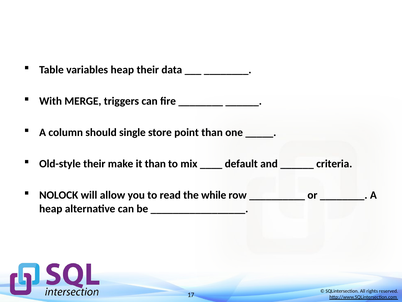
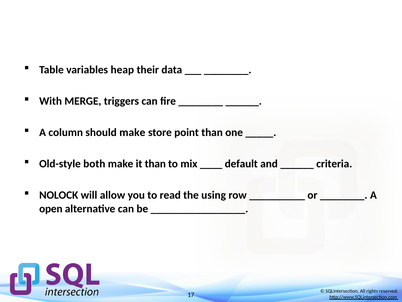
should single: single -> make (132, 132)
Old-style their: their -> both (94, 164)
while: while -> using (214, 195)
heap: heap -> open (51, 208)
